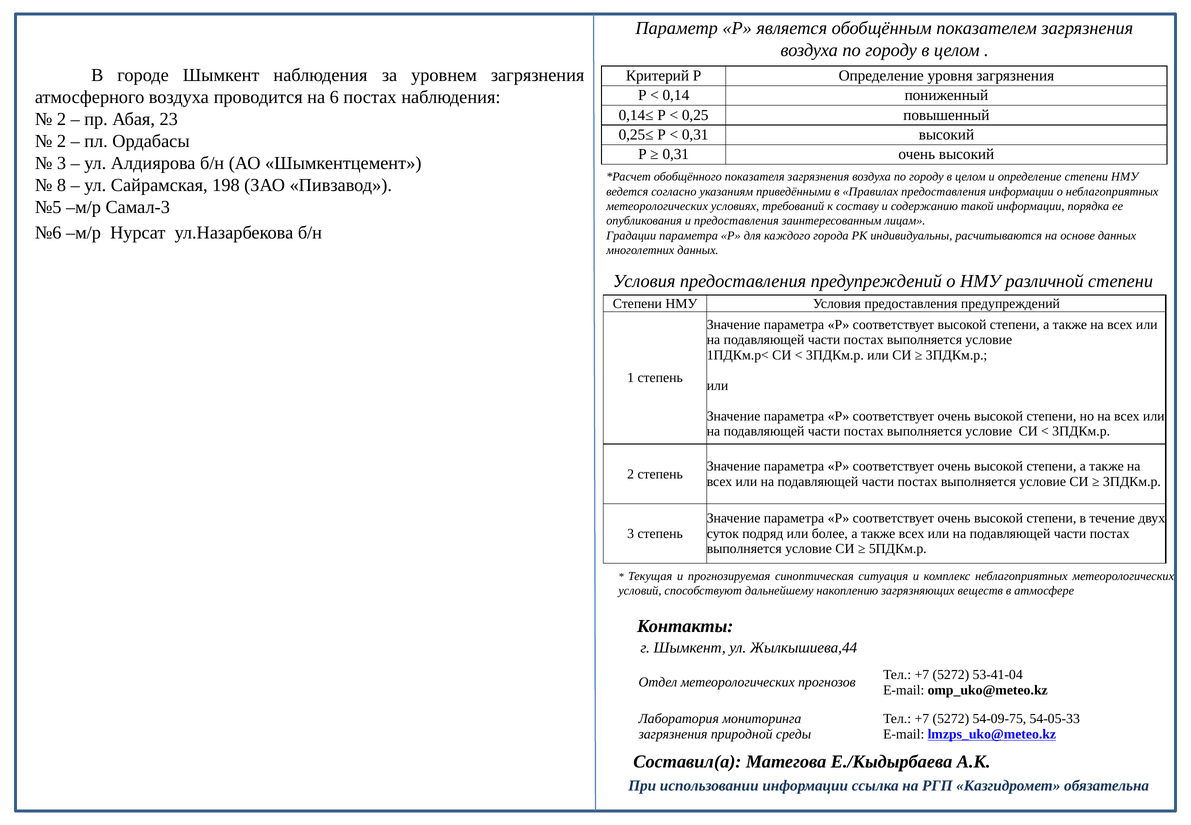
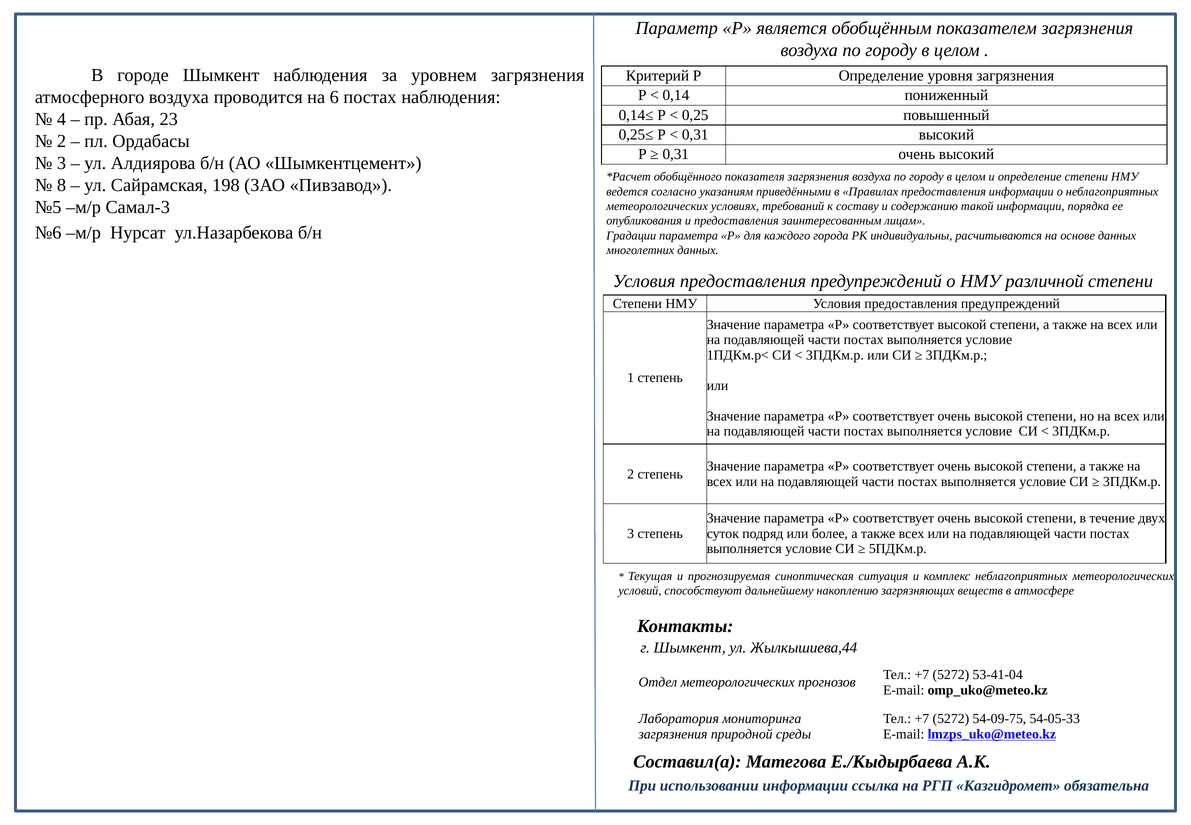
2: 2 -> 4 (61, 119)
